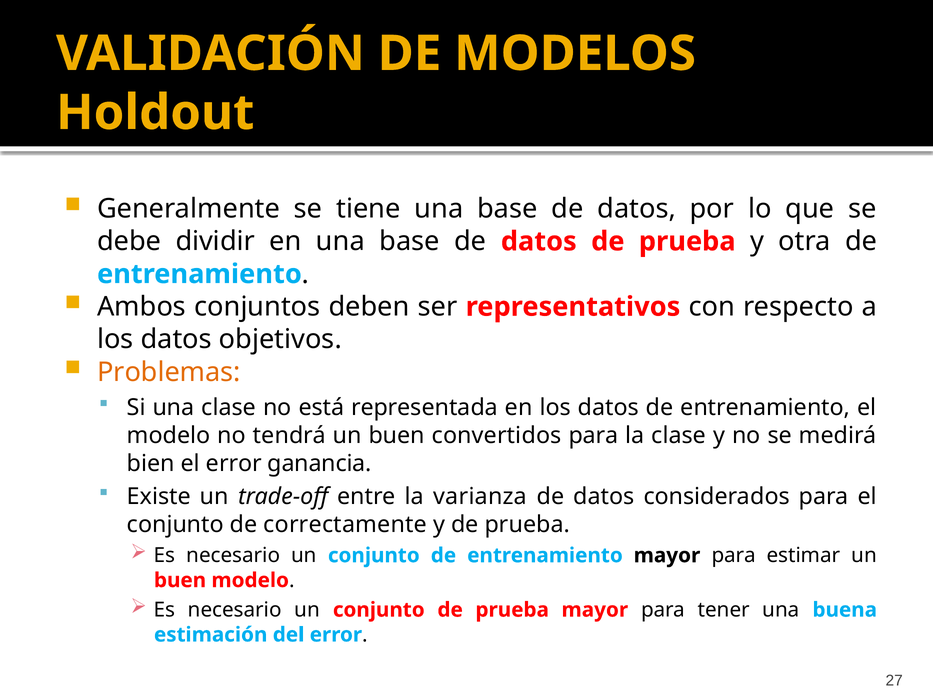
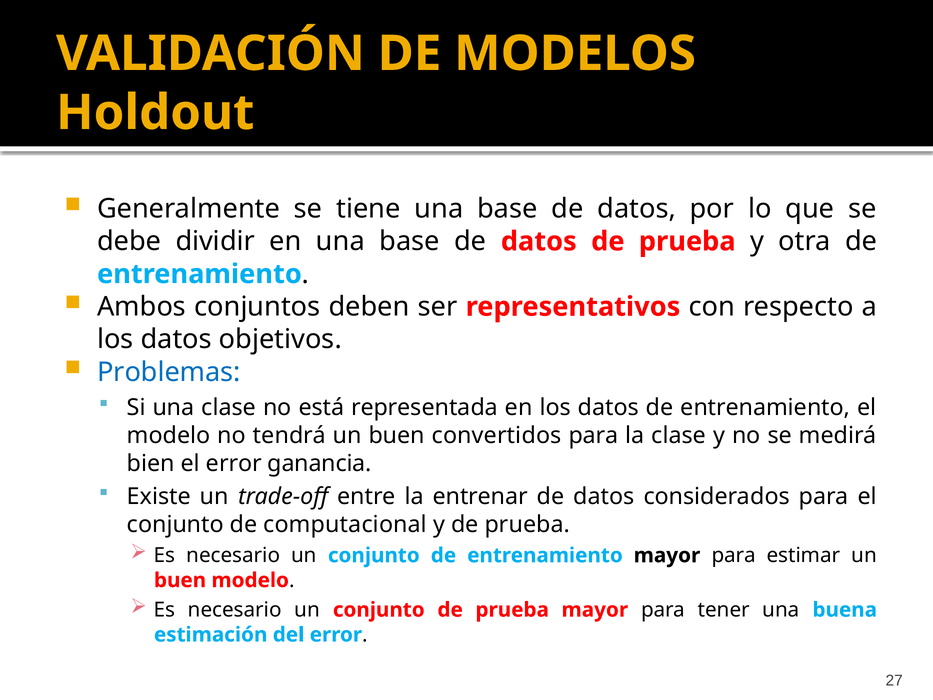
Problemas colour: orange -> blue (169, 372)
varianza: varianza -> entrenar (480, 496)
correctamente: correctamente -> computacional (345, 524)
